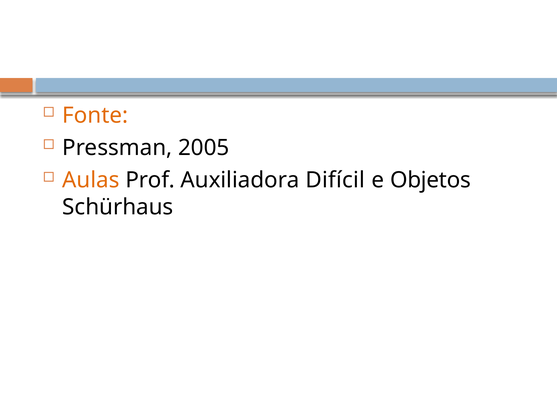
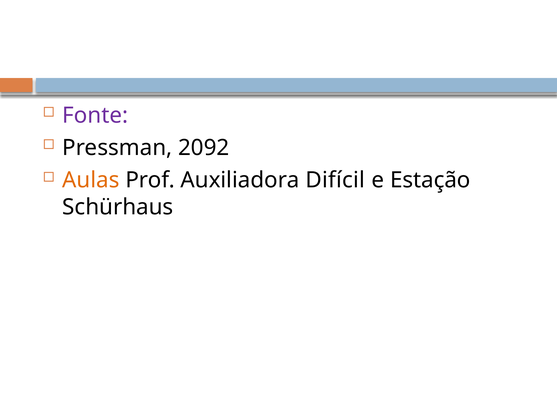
Fonte colour: orange -> purple (95, 115)
2005: 2005 -> 2092 (204, 148)
Objetos: Objetos -> Estação (430, 180)
